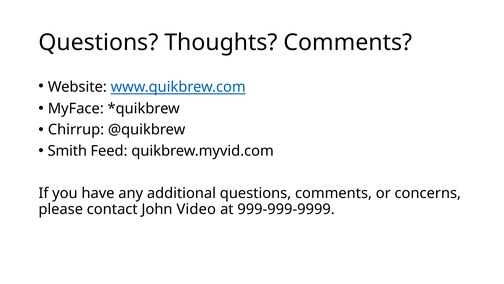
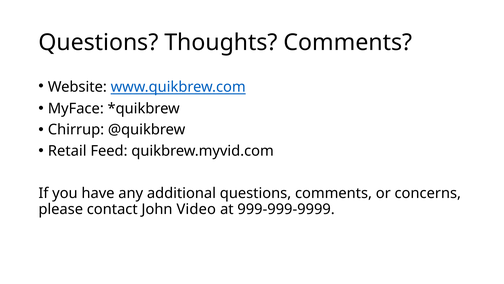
Smith: Smith -> Retail (67, 151)
